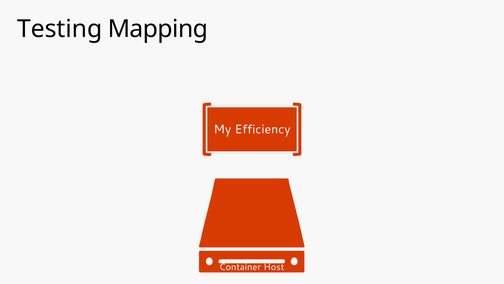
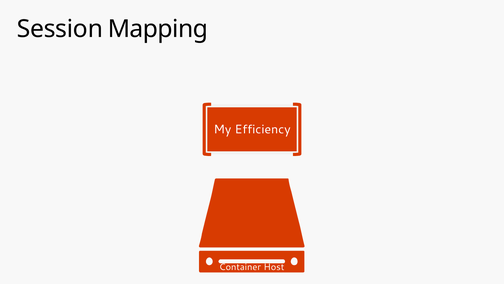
Testing: Testing -> Session (60, 29)
